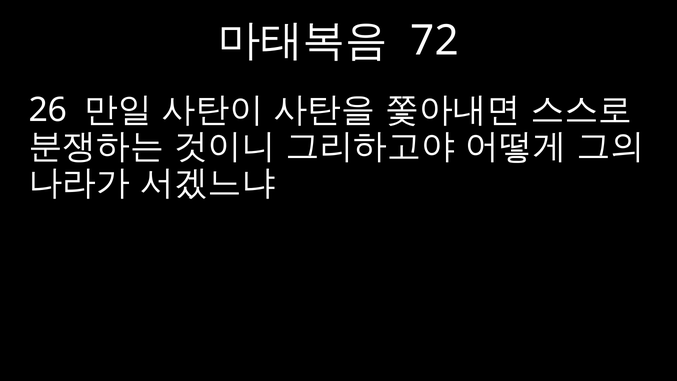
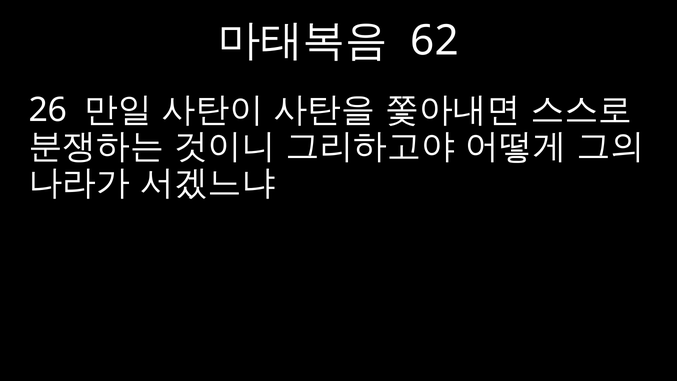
72: 72 -> 62 (435, 41)
